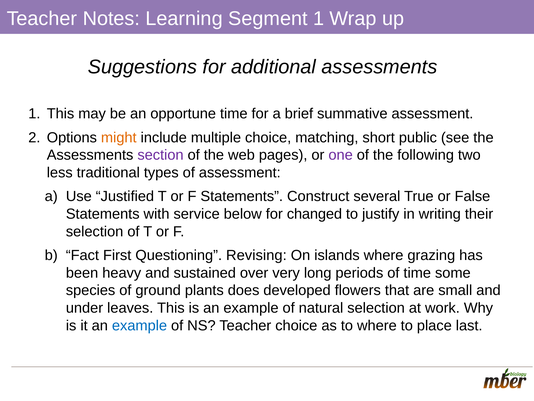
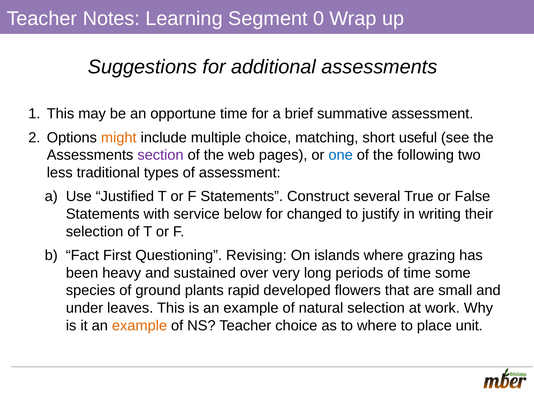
Segment 1: 1 -> 0 (319, 18)
public: public -> useful (418, 137)
one colour: purple -> blue (341, 155)
does: does -> rapid (244, 290)
example colour: blue -> orange (140, 325)
last: last -> unit (469, 325)
